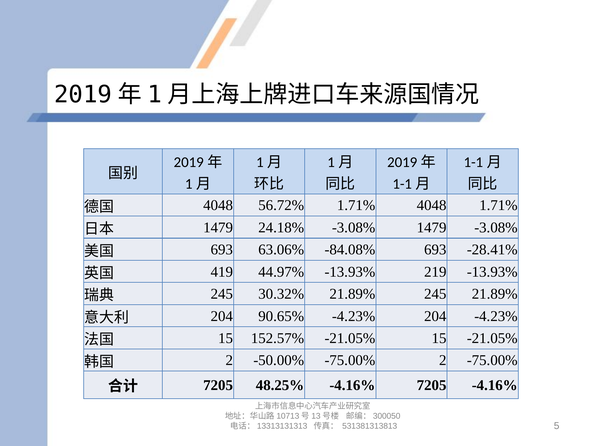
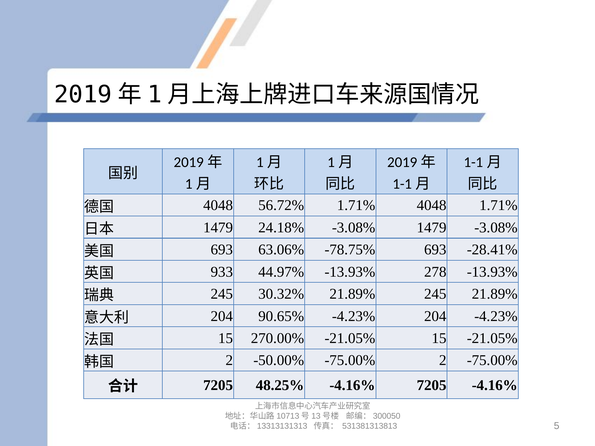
-84.08%: -84.08% -> -78.75% (350, 250)
419: 419 -> 933 (222, 272)
219: 219 -> 278 (435, 272)
152.57%: 152.57% -> 270.00% (277, 338)
